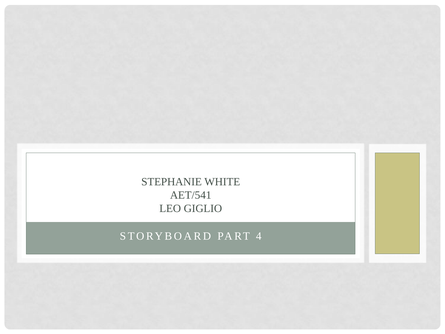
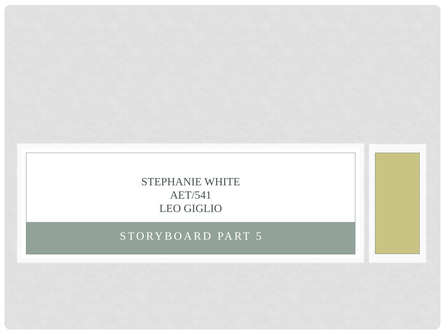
4: 4 -> 5 (259, 236)
